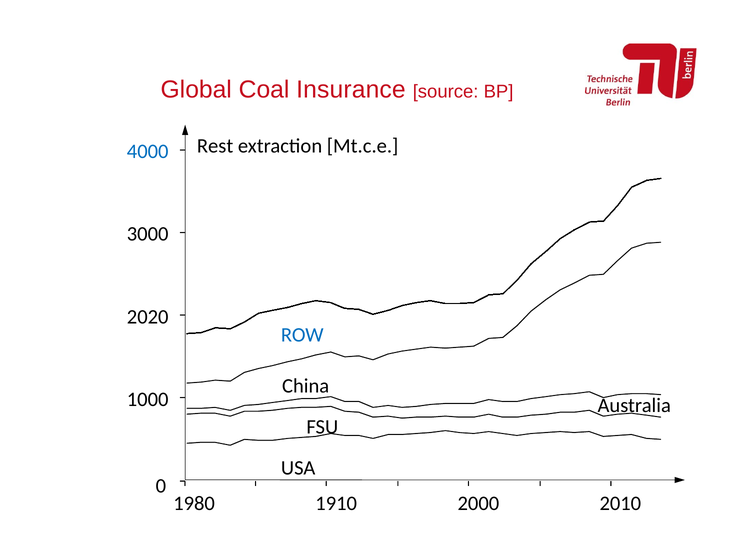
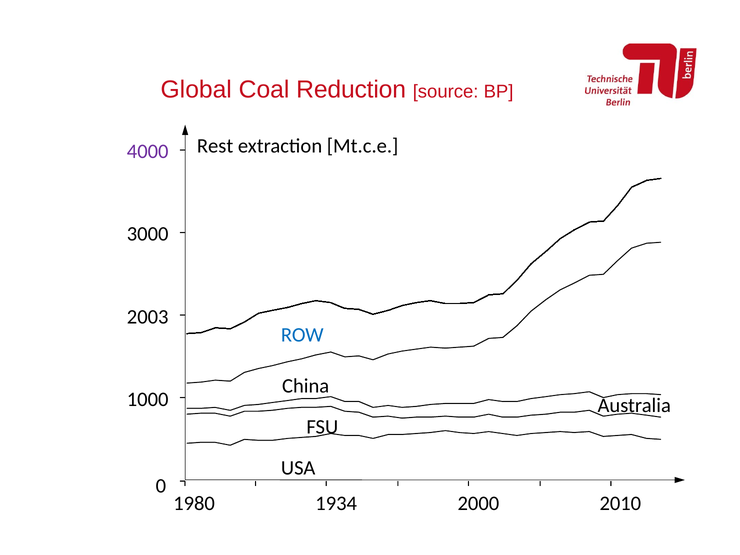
Insurance: Insurance -> Reduction (351, 90)
4000 colour: blue -> purple (148, 151)
2020: 2020 -> 2003 (148, 317)
1910: 1910 -> 1934 (336, 503)
